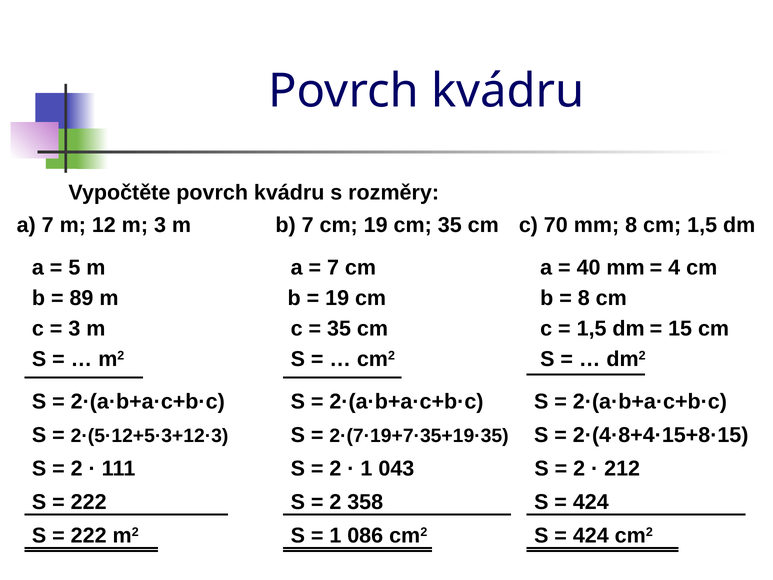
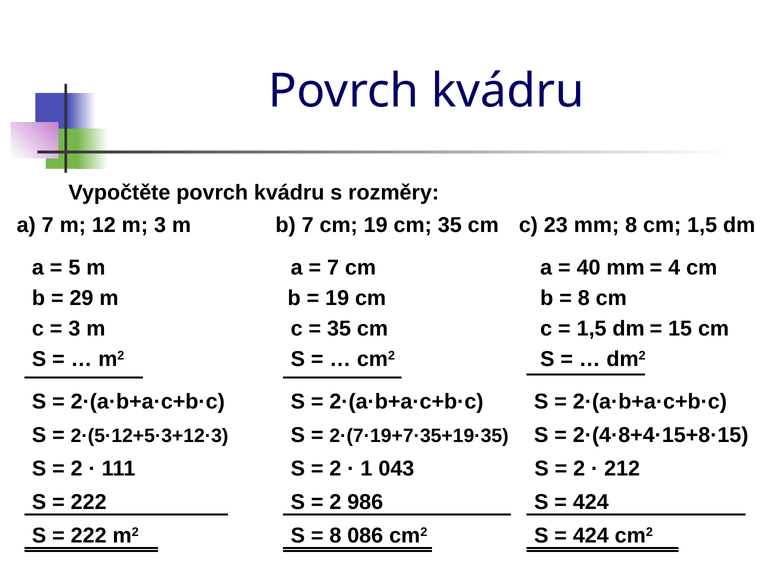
70: 70 -> 23 (556, 225)
89: 89 -> 29 (81, 298)
358: 358 -> 986 (365, 502)
1: 1 -> 8 (335, 536)
